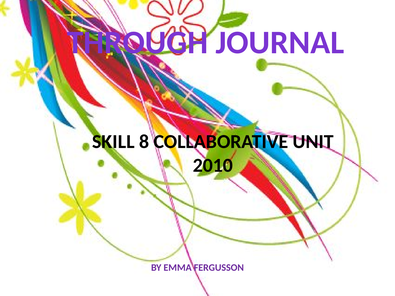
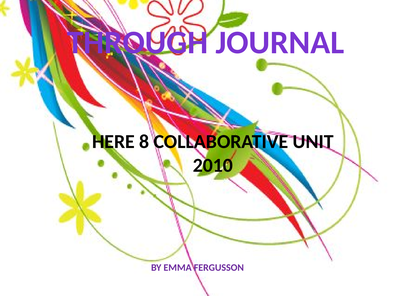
SKILL: SKILL -> HERE (113, 142)
